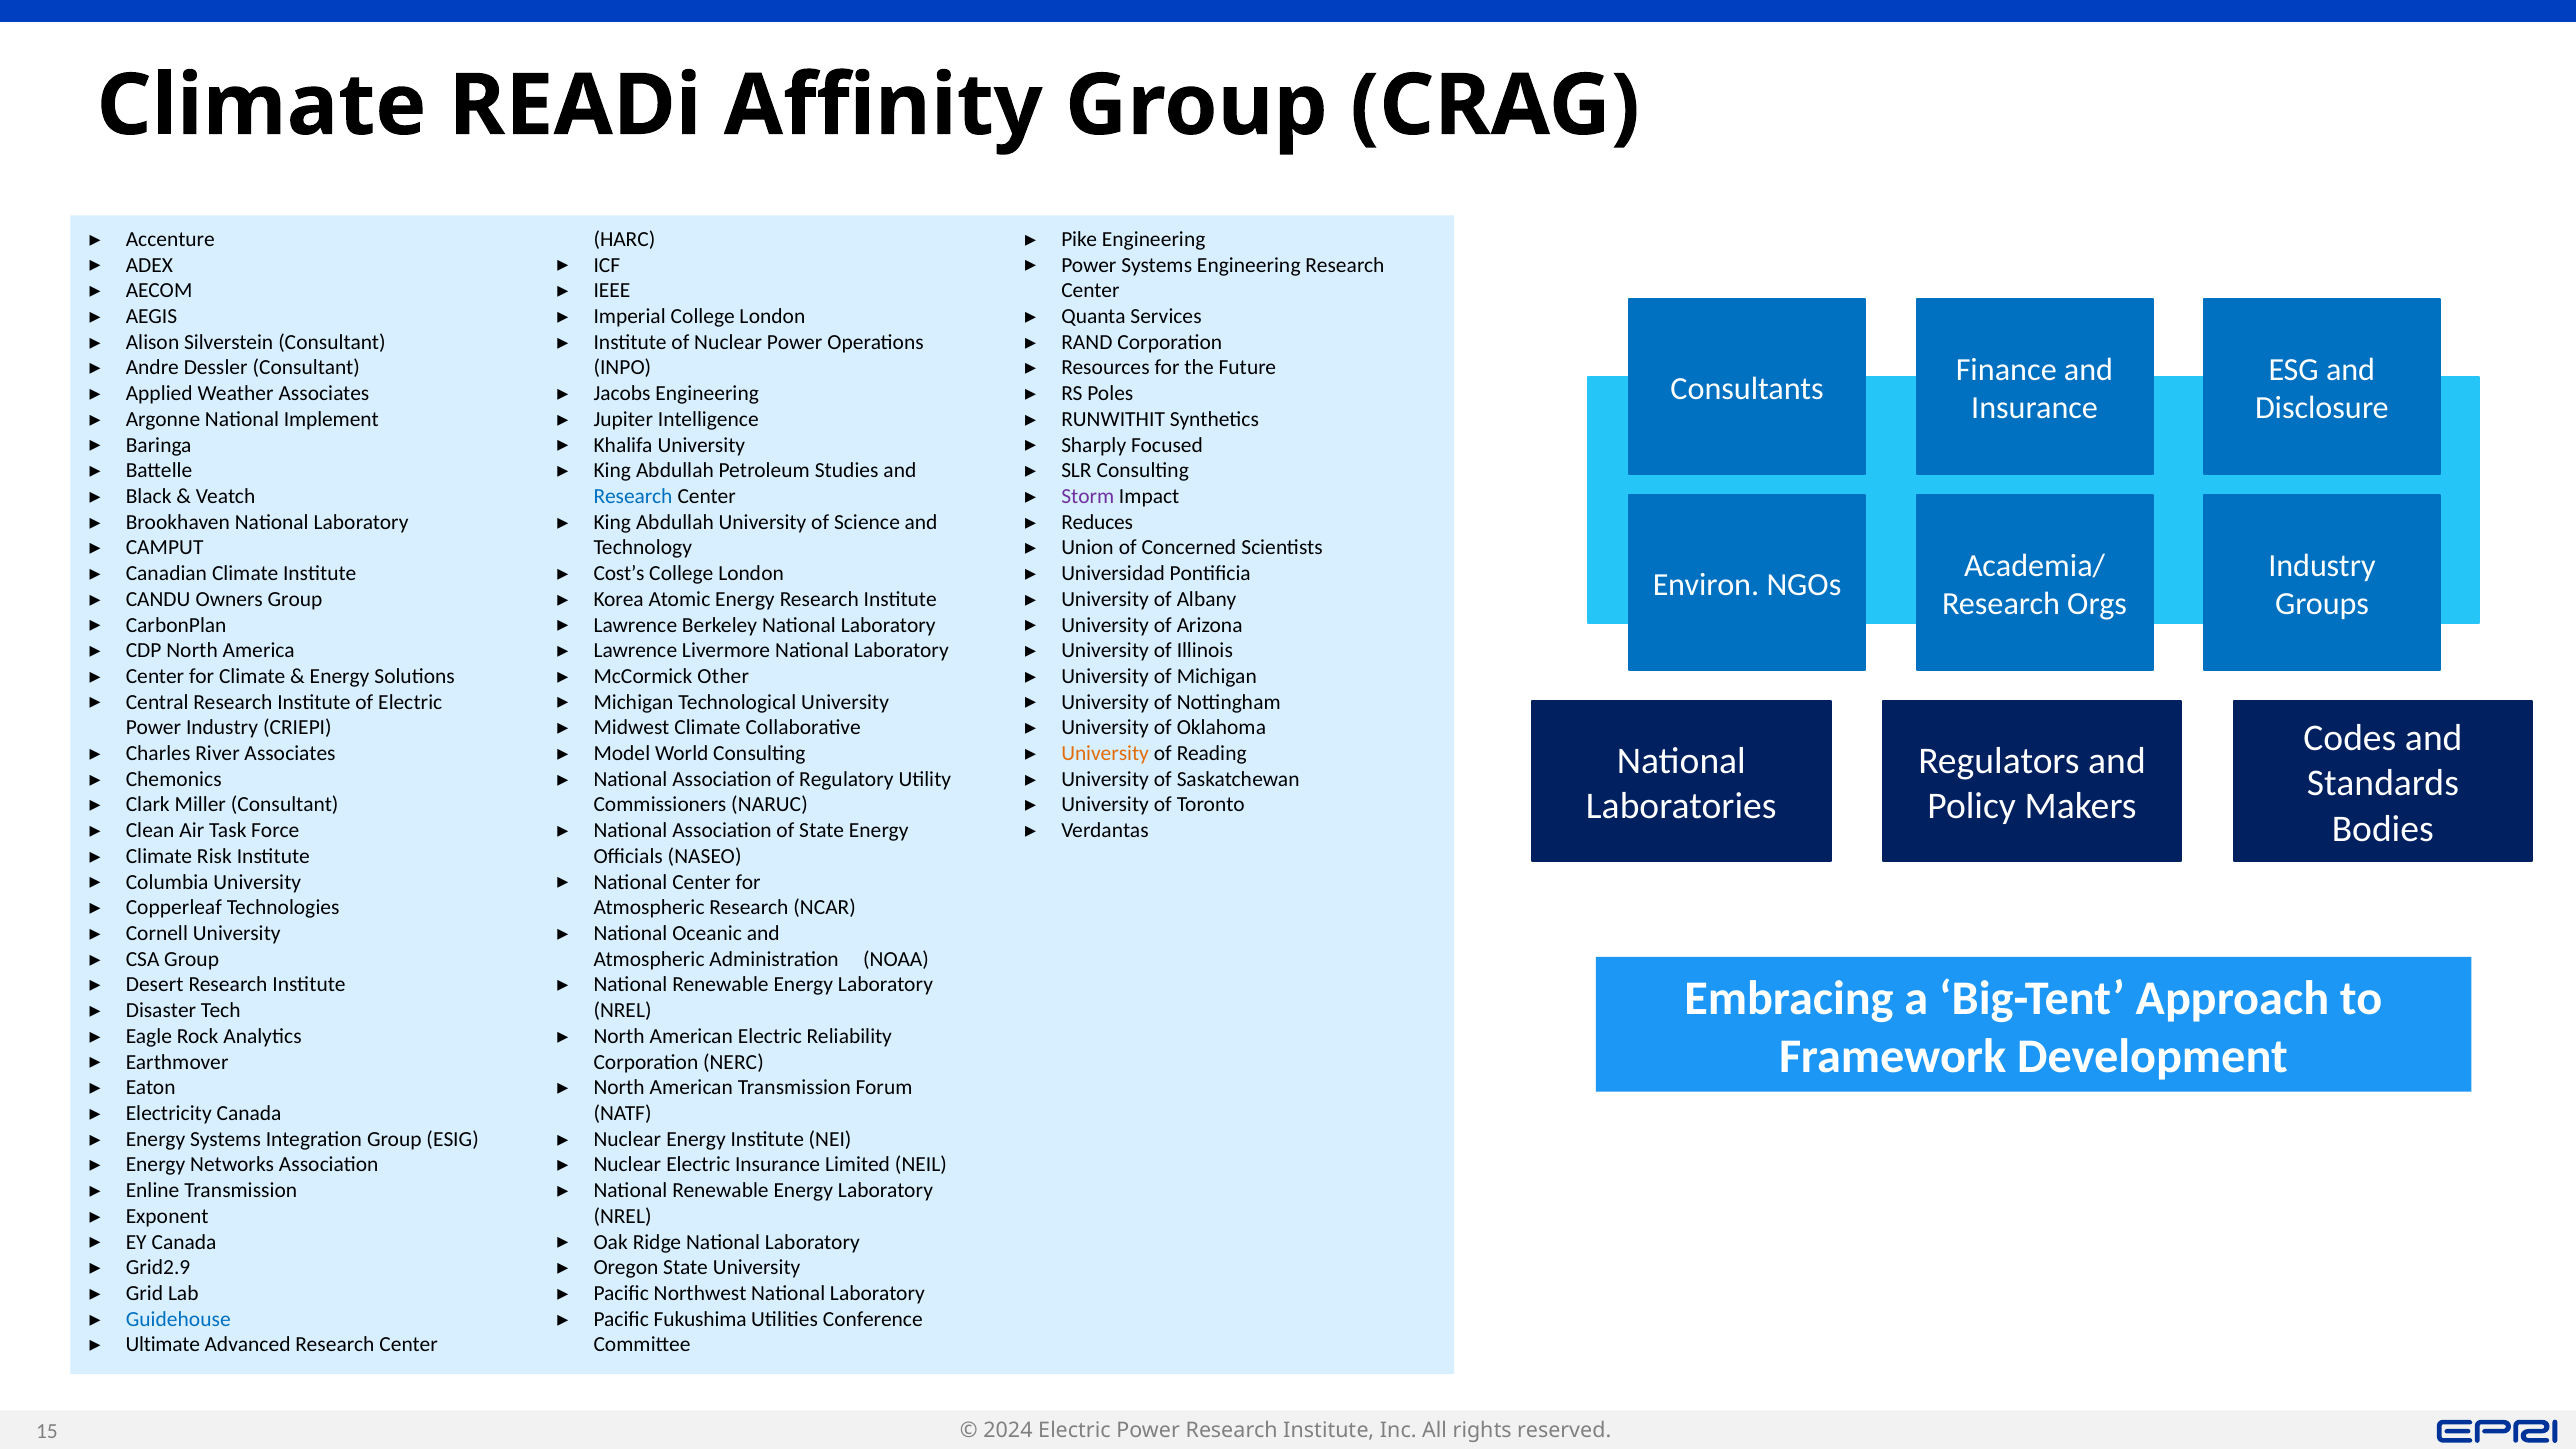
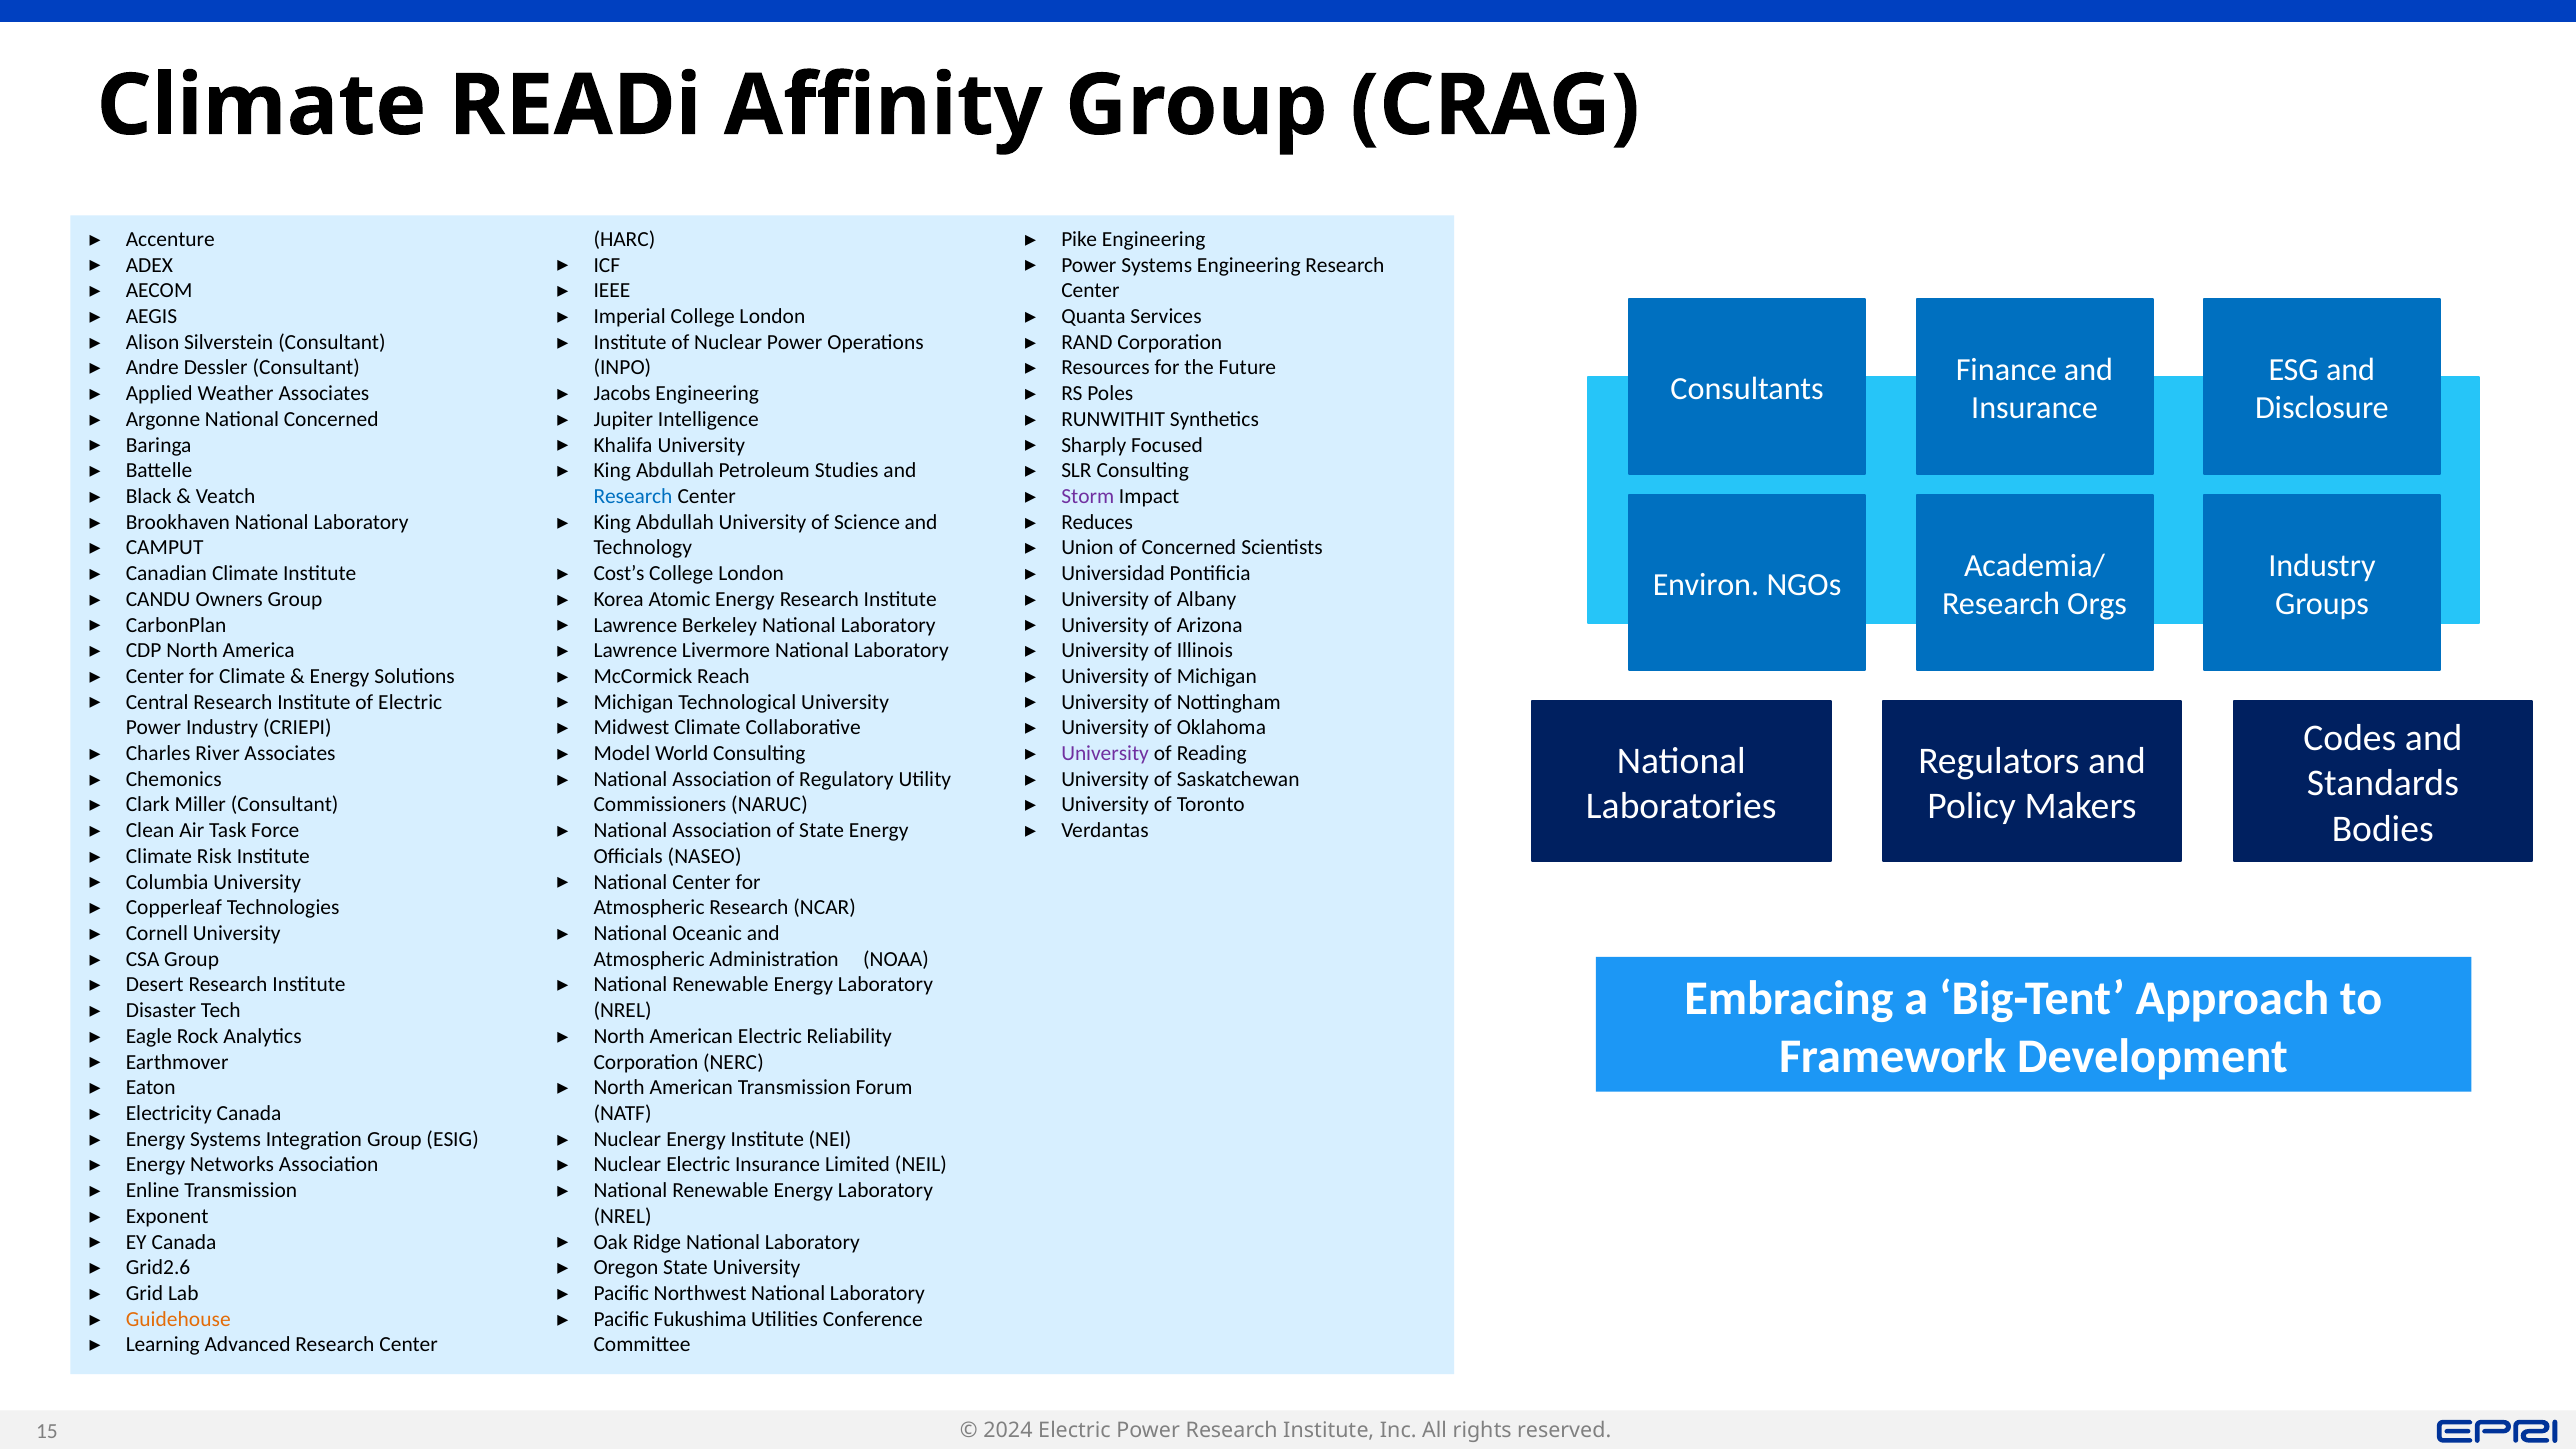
National Implement: Implement -> Concerned (331, 419)
Other: Other -> Reach (723, 676)
University colour: orange -> purple (1105, 753)
Grid2.9: Grid2.9 -> Grid2.6 (158, 1268)
Guidehouse colour: blue -> orange (178, 1319)
Ultimate: Ultimate -> Learning (163, 1345)
